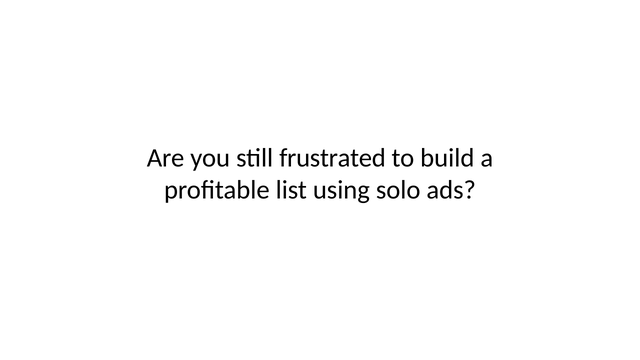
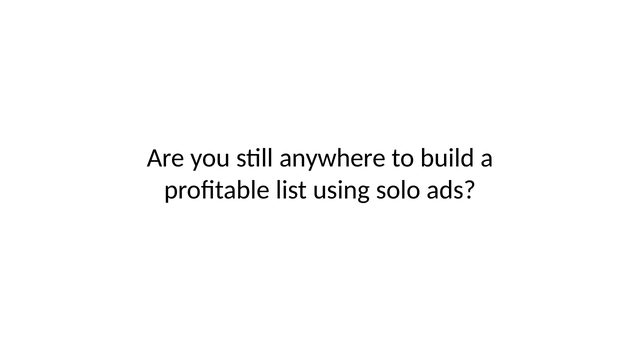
frustrated: frustrated -> anywhere (332, 158)
